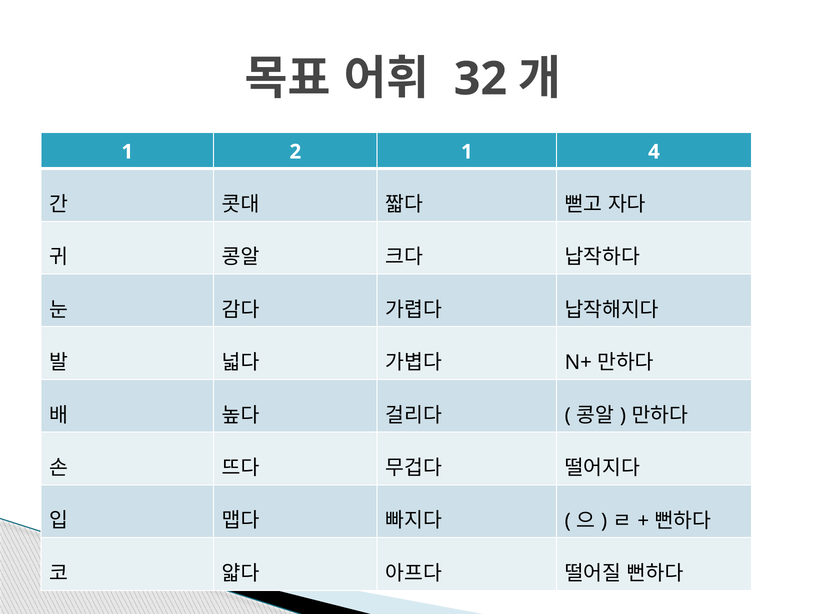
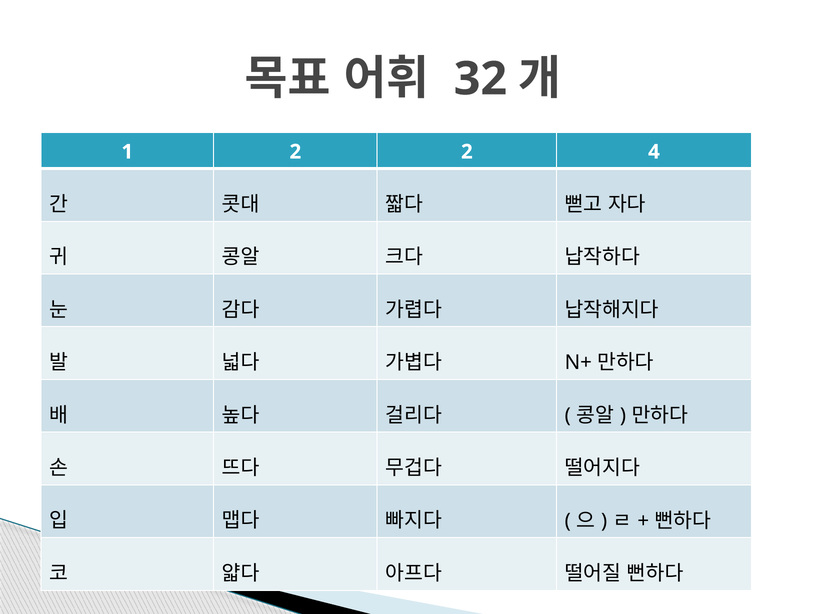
2 1: 1 -> 2 (467, 152)
